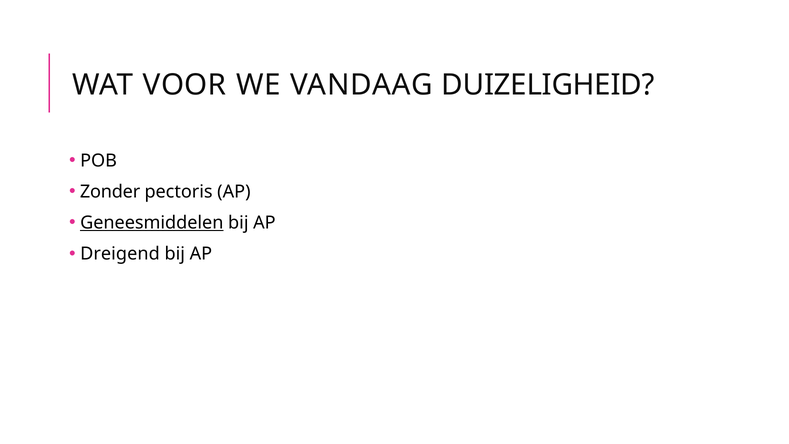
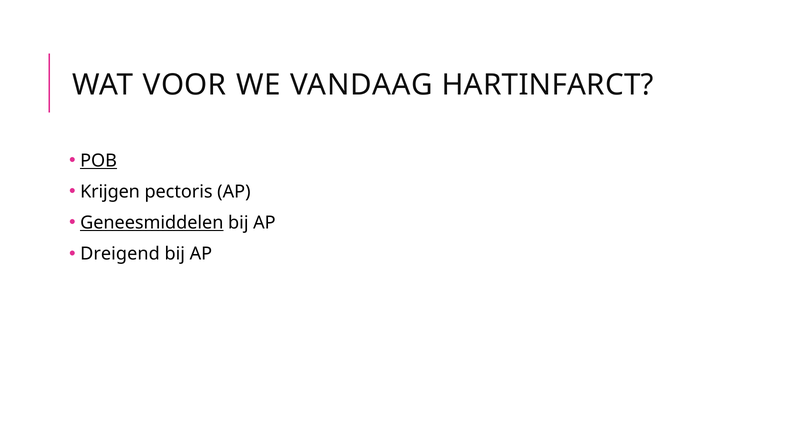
DUIZELIGHEID: DUIZELIGHEID -> HARTINFARCT (548, 85)
POB underline: none -> present (99, 161)
Zonder: Zonder -> Krijgen (110, 192)
